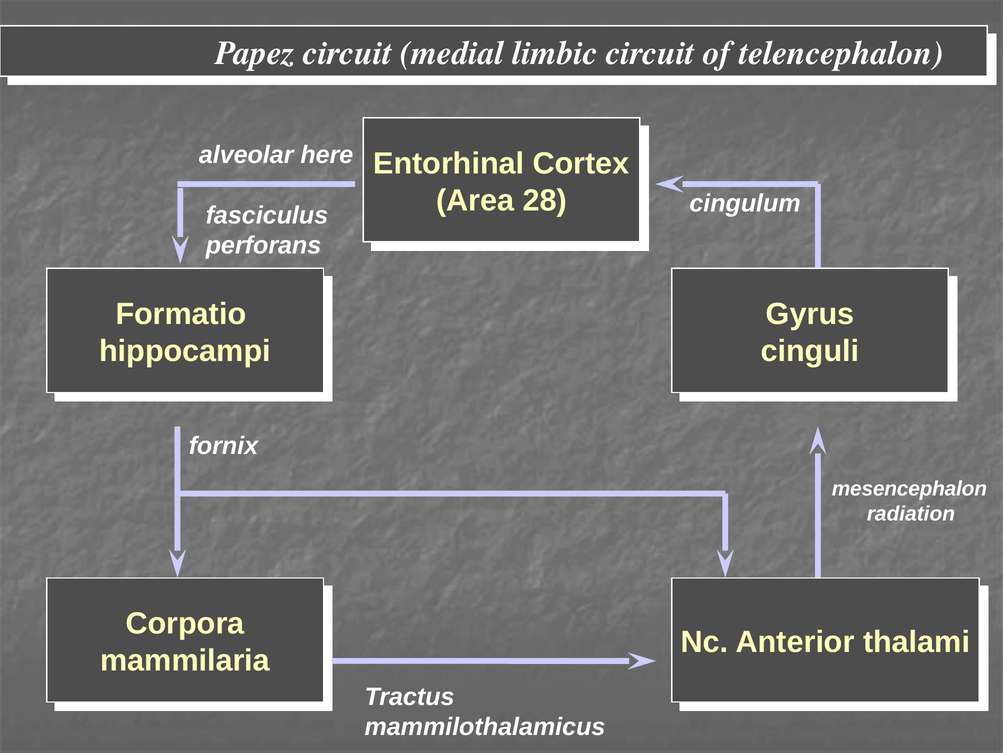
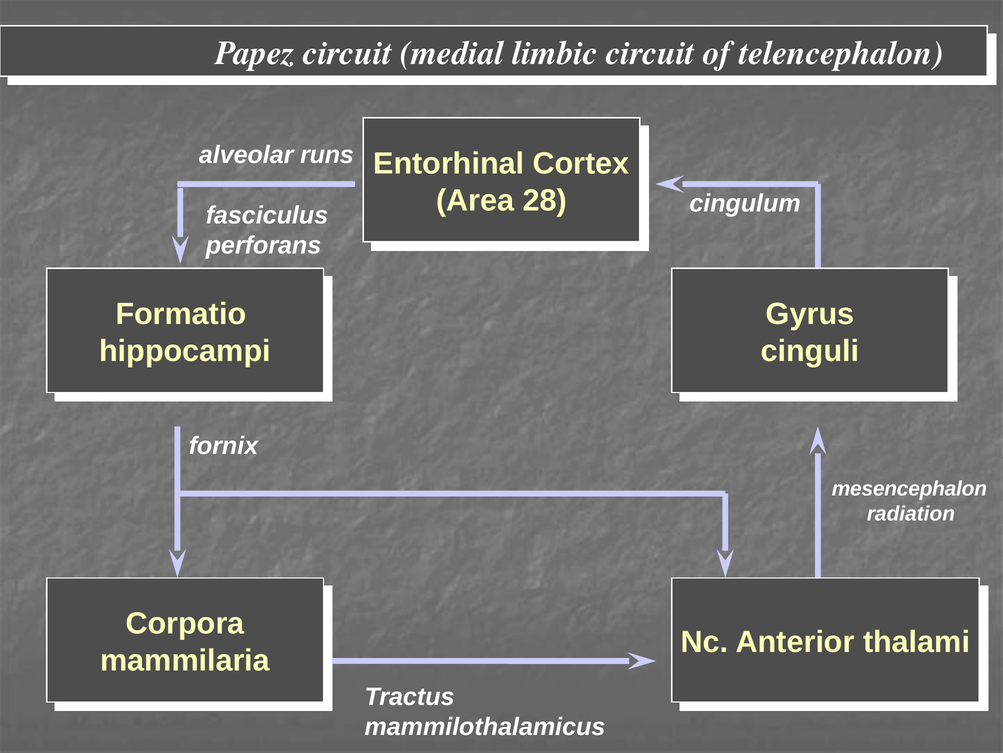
here: here -> runs (327, 155)
